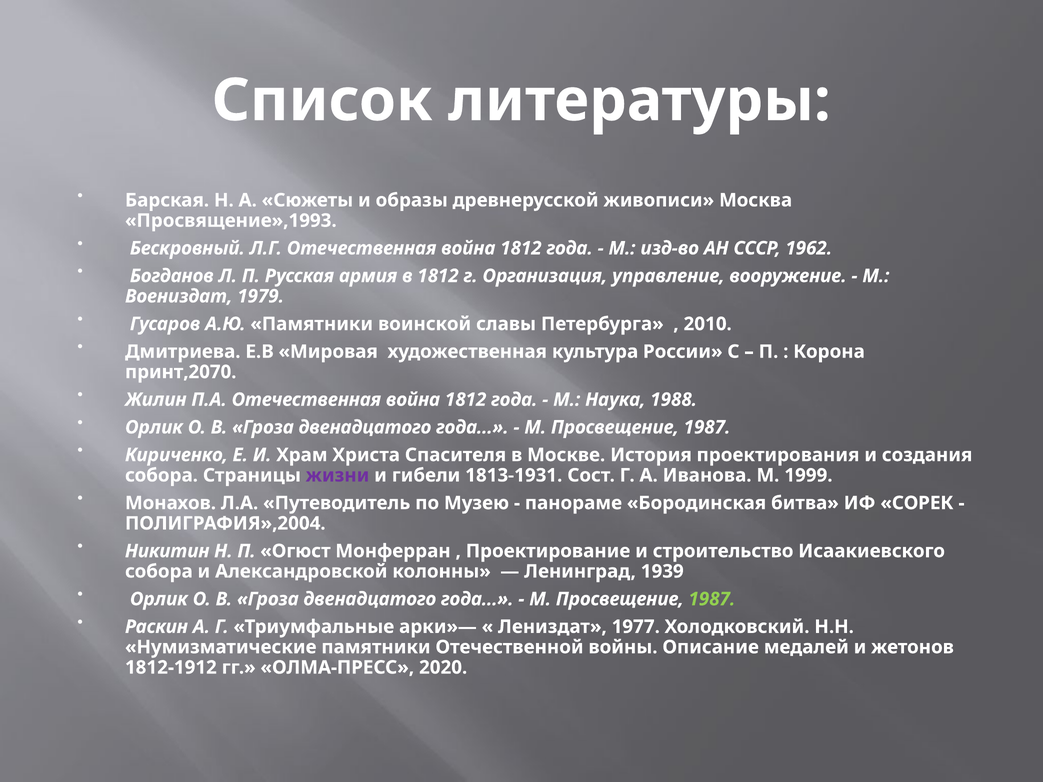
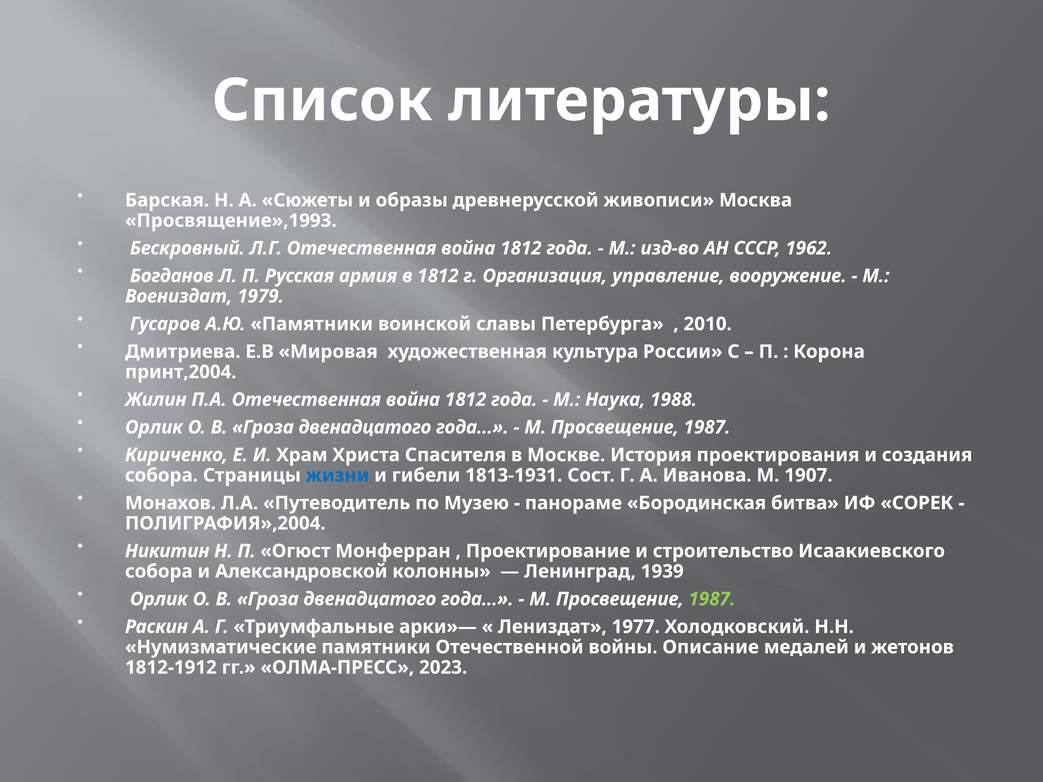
принт,2070: принт,2070 -> принт,2004 (181, 372)
жизни colour: purple -> blue (338, 475)
1999: 1999 -> 1907 (808, 475)
2020: 2020 -> 2023 (443, 668)
